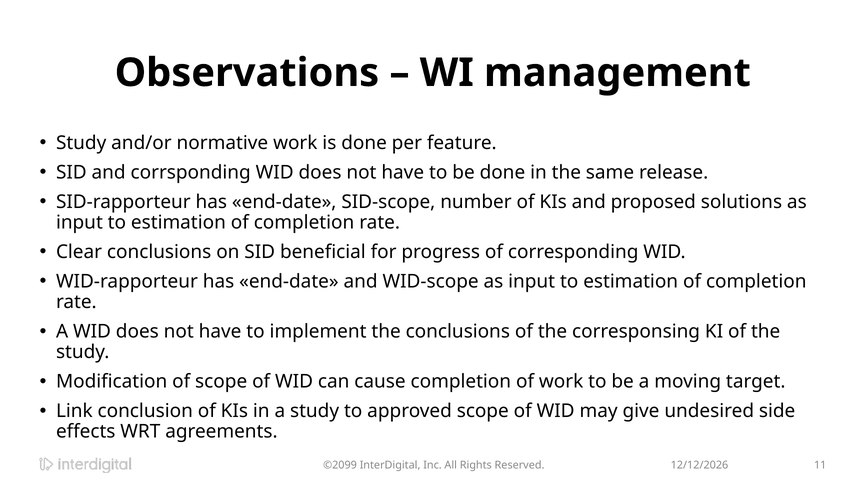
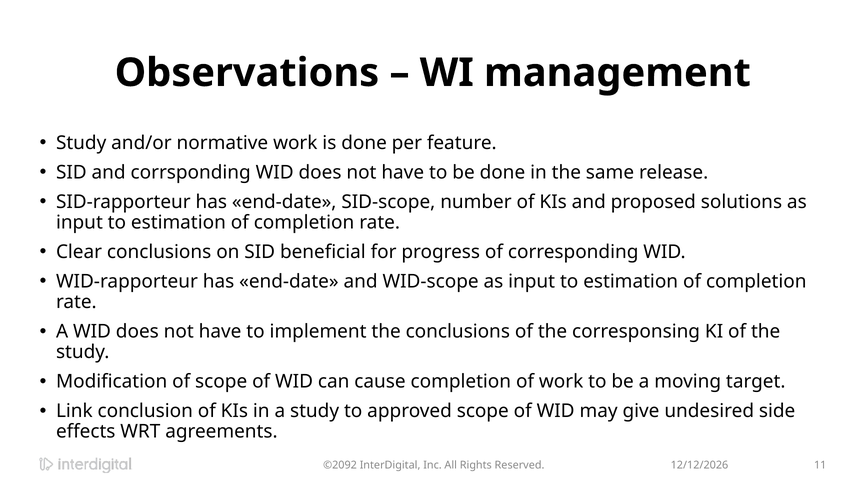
©2099: ©2099 -> ©2092 (340, 465)
